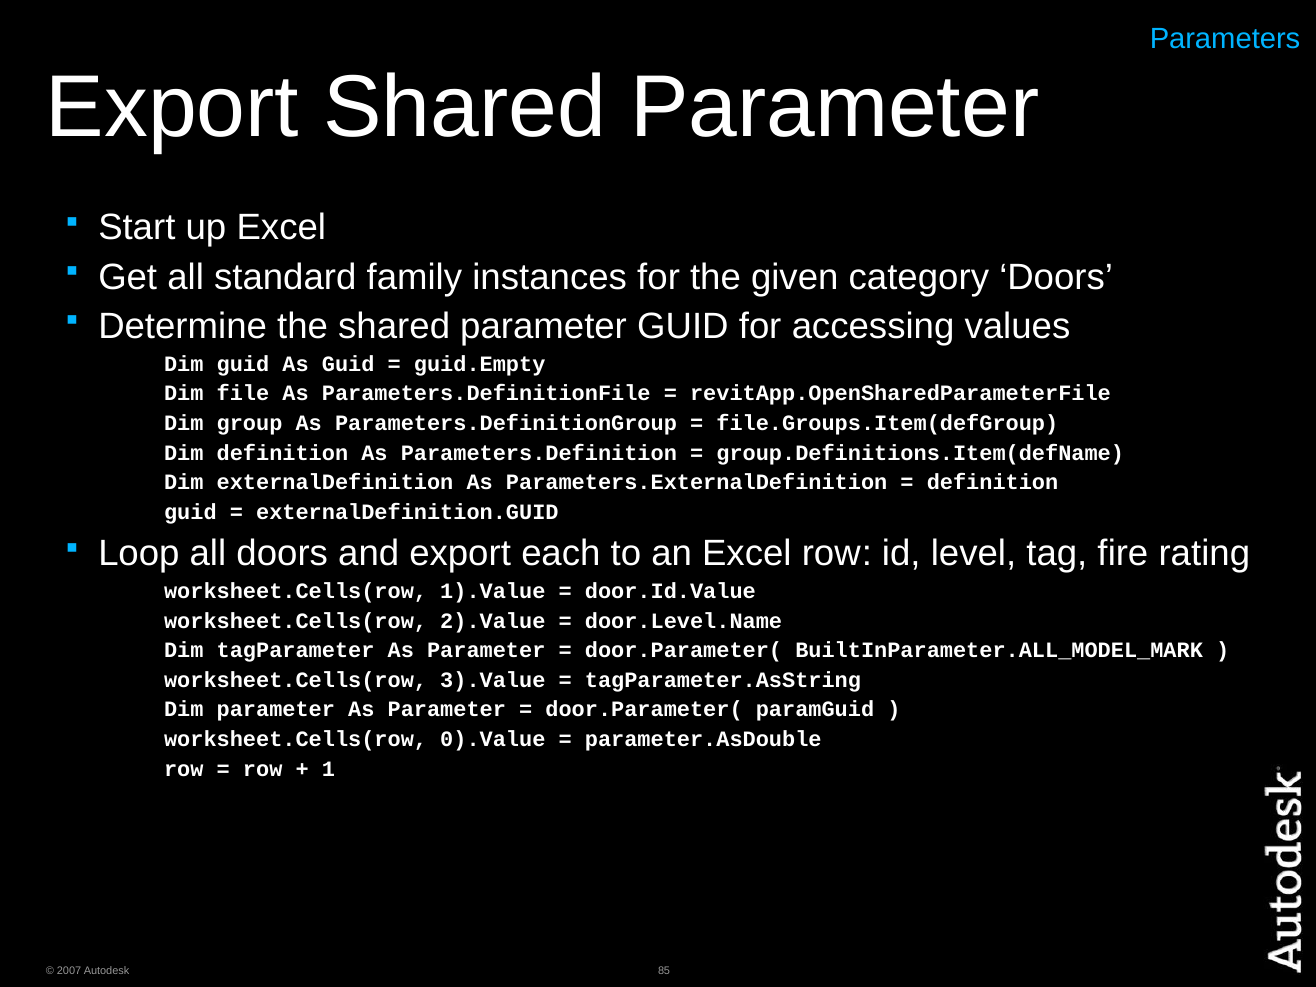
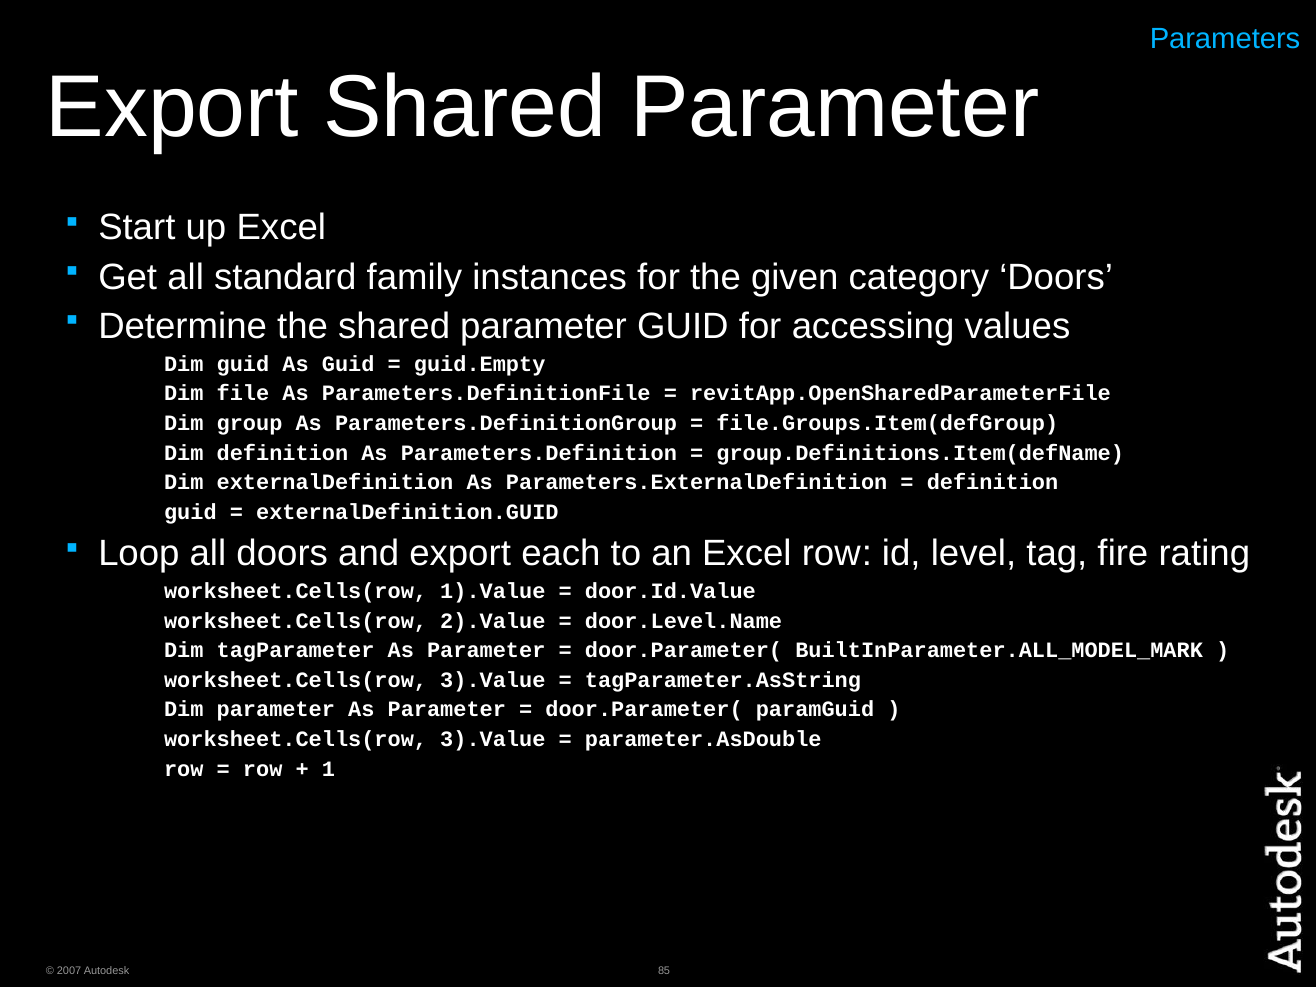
0).Value: 0).Value -> 3).Value (493, 739)
